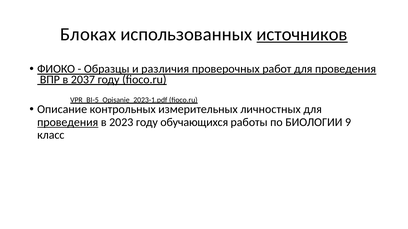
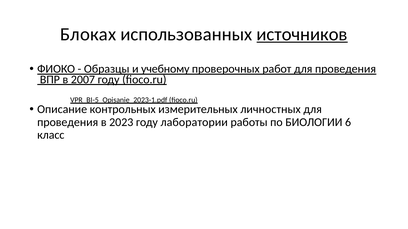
различия: различия -> учебному (165, 69)
2037: 2037 -> 2007 (83, 80)
проведения underline: present -> none (68, 122)
обучающихся: обучающихся -> лаборатории (194, 122)
9: 9 -> 6 (348, 122)
